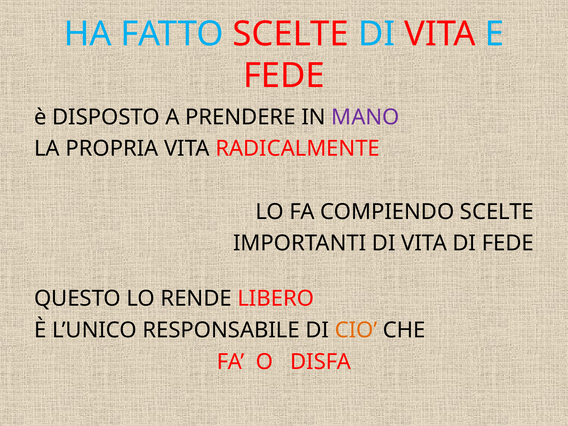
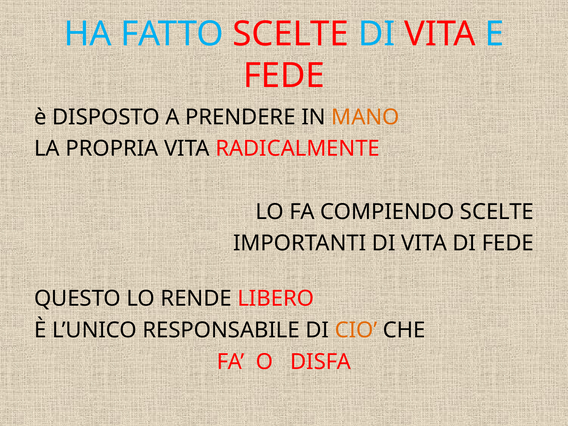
MANO colour: purple -> orange (365, 117)
